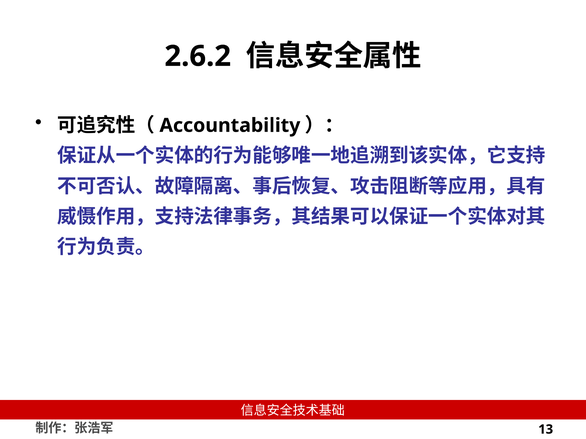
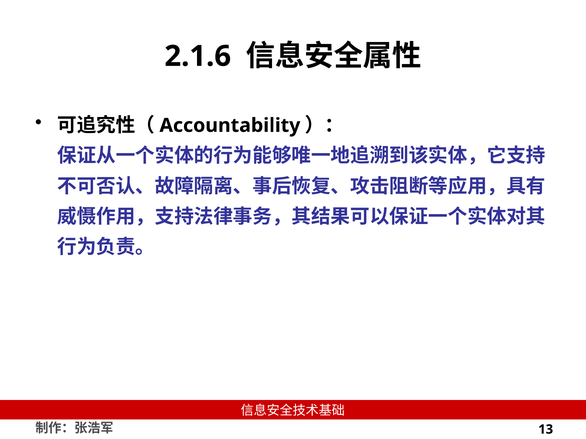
2.6.2: 2.6.2 -> 2.1.6 (198, 56)
